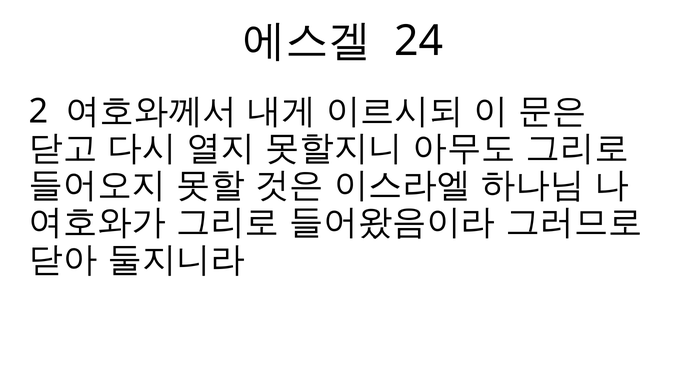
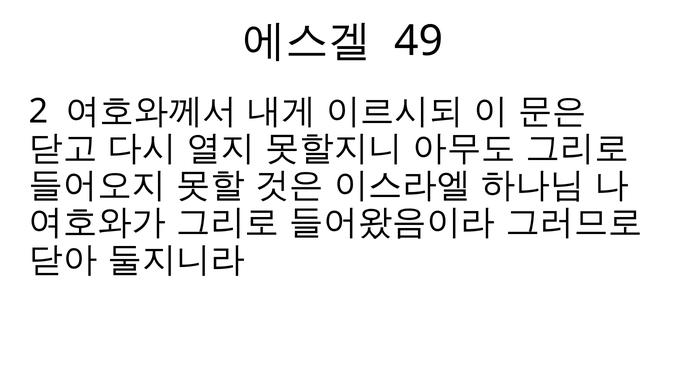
24: 24 -> 49 (419, 41)
